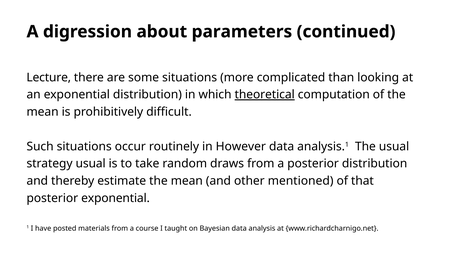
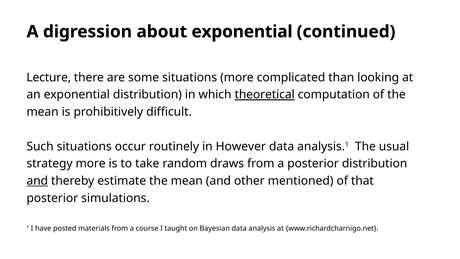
about parameters: parameters -> exponential (242, 32)
strategy usual: usual -> more (91, 164)
and underline: none -> present (37, 181)
posterior exponential: exponential -> simulations (115, 198)
